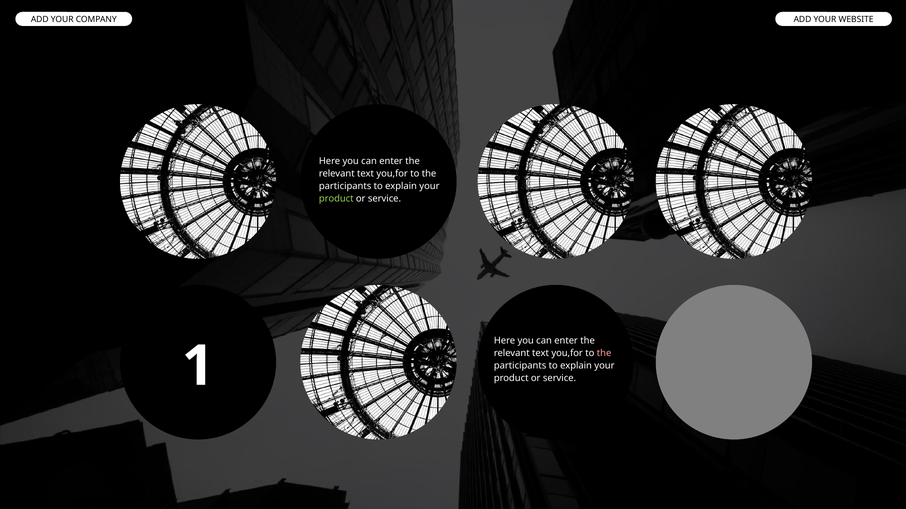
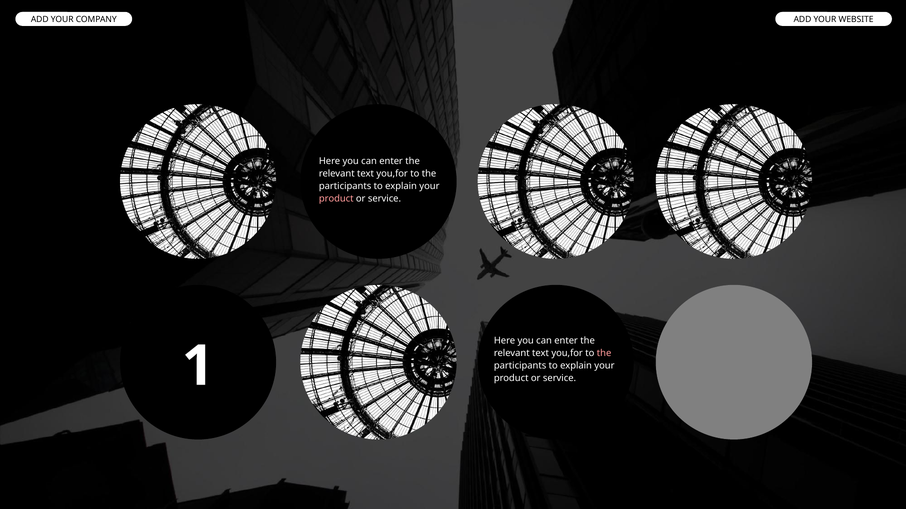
product colour: light green -> pink (336, 198)
